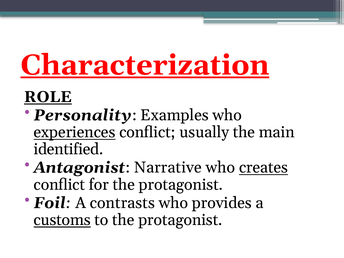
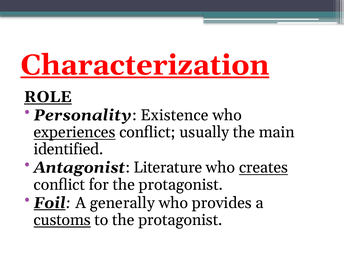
Examples: Examples -> Existence (175, 115)
Narrative: Narrative -> Literature (168, 168)
Foil underline: none -> present (50, 203)
contrasts: contrasts -> generally (122, 203)
